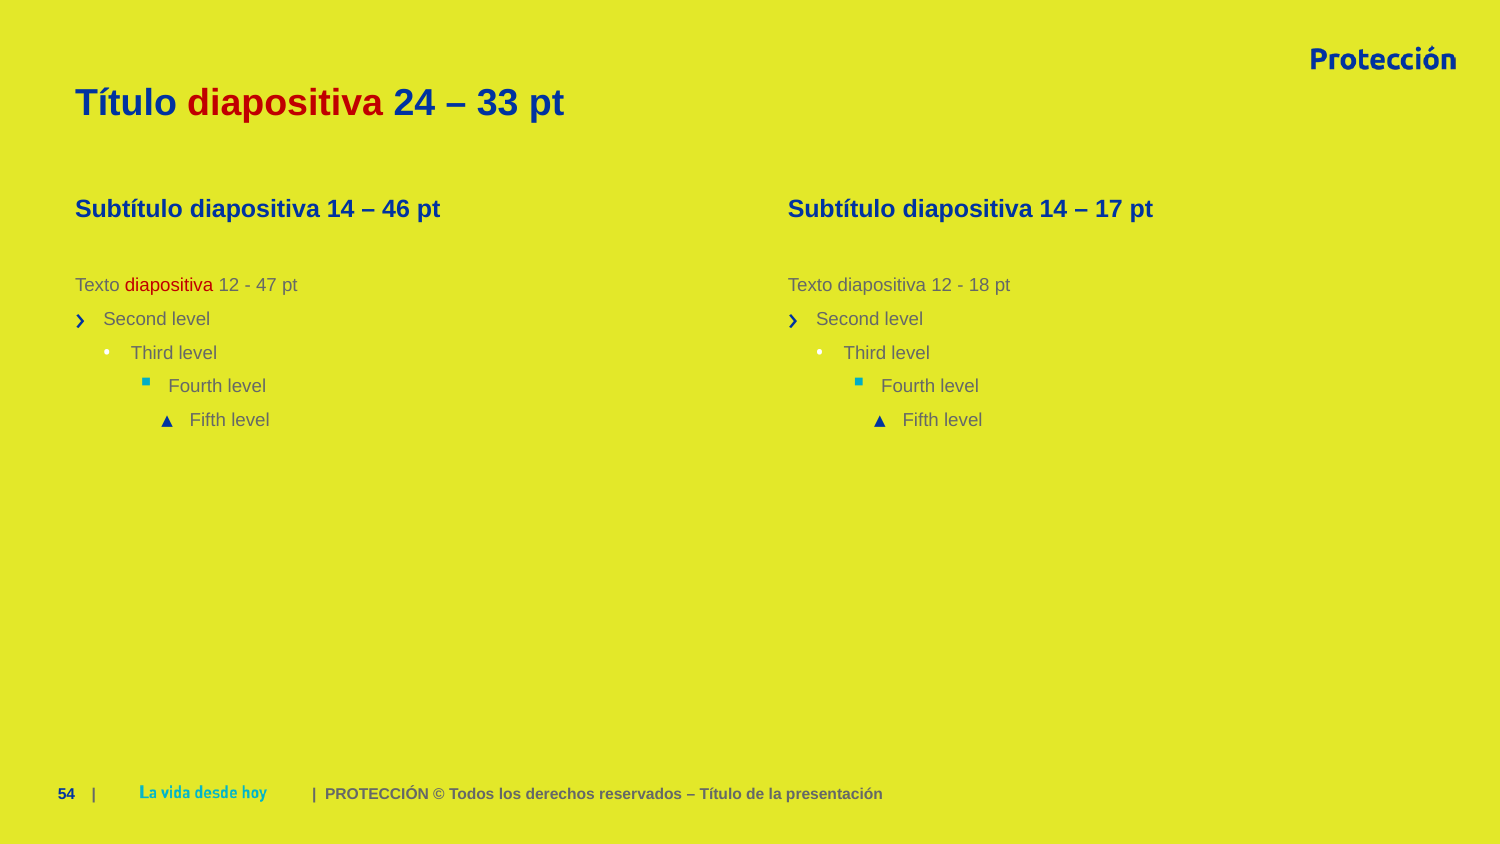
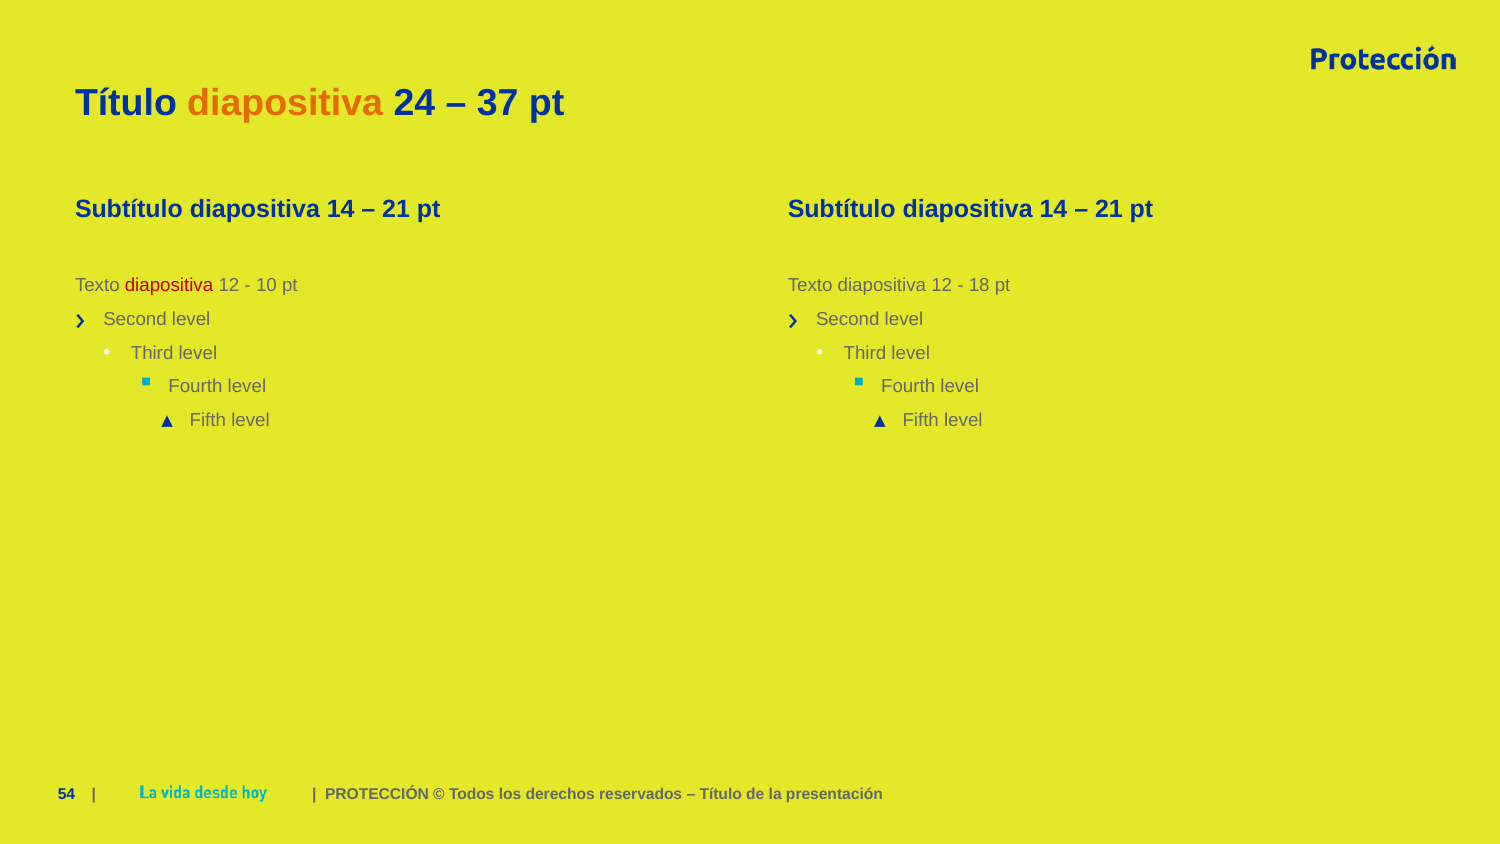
diapositiva colour: red -> orange (285, 103)
33: 33 -> 37 (498, 103)
46: 46 -> 21 (396, 210)
17: 17 -> 21 (1109, 210)
47: 47 -> 10 (266, 285)
